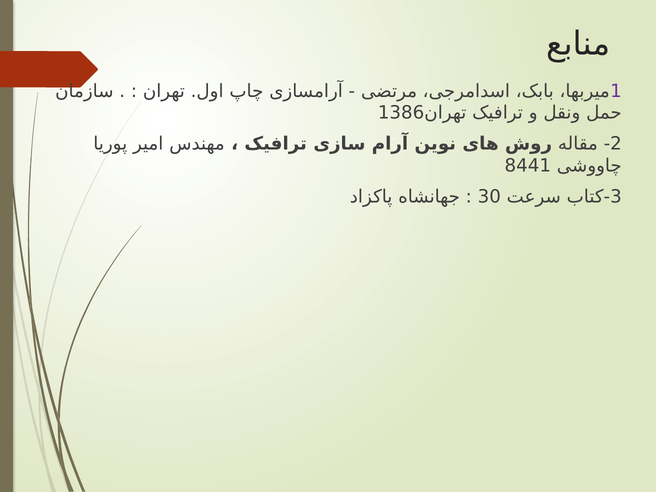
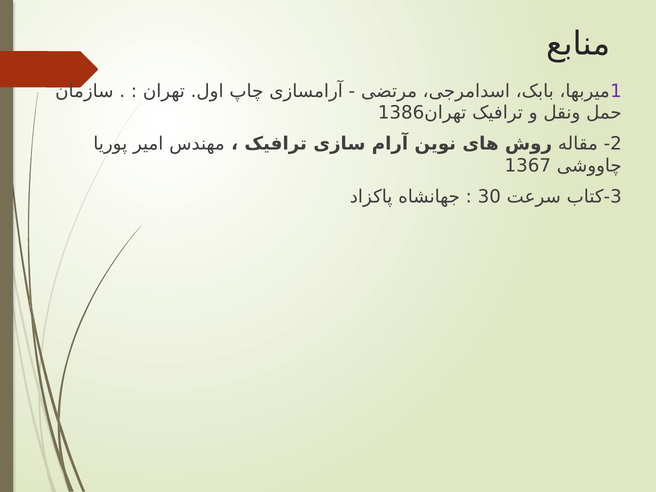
8441: 8441 -> 1367 (528, 166)
